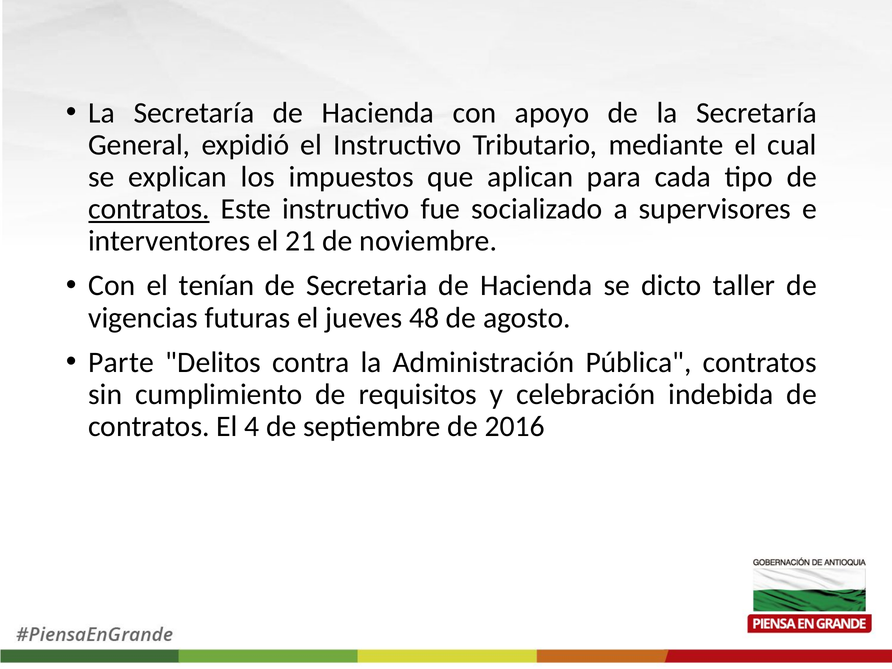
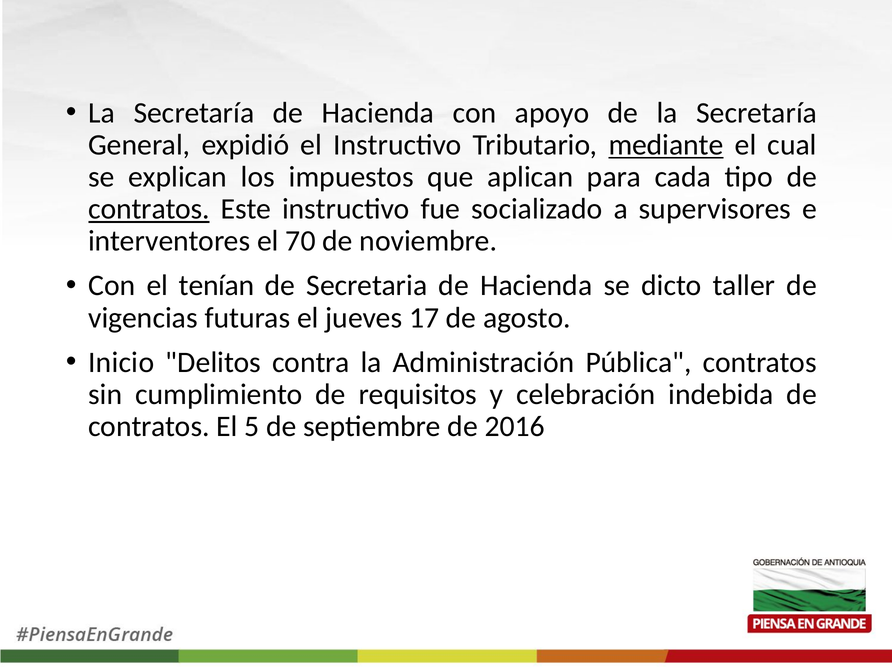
mediante underline: none -> present (666, 145)
21: 21 -> 70 (301, 241)
48: 48 -> 17 (424, 318)
Parte: Parte -> Inicio (121, 362)
4: 4 -> 5 (252, 426)
